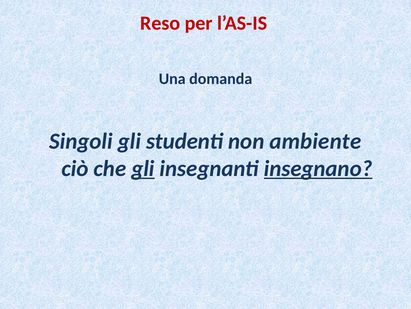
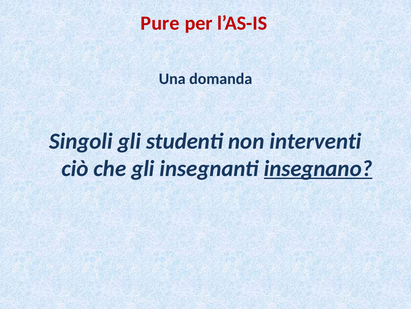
Reso: Reso -> Pure (160, 23)
ambiente: ambiente -> interventi (316, 141)
gli underline: present -> none (143, 168)
